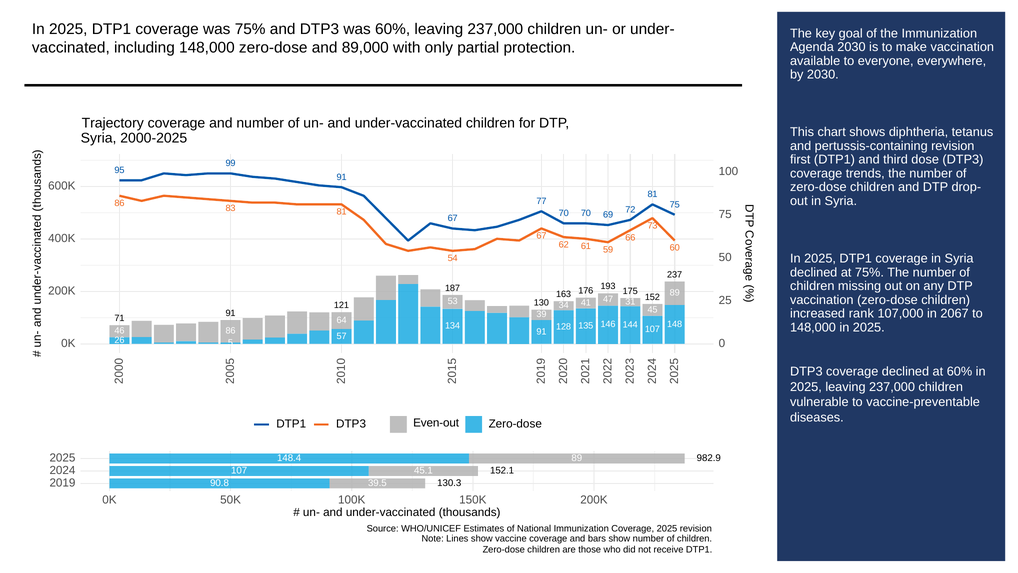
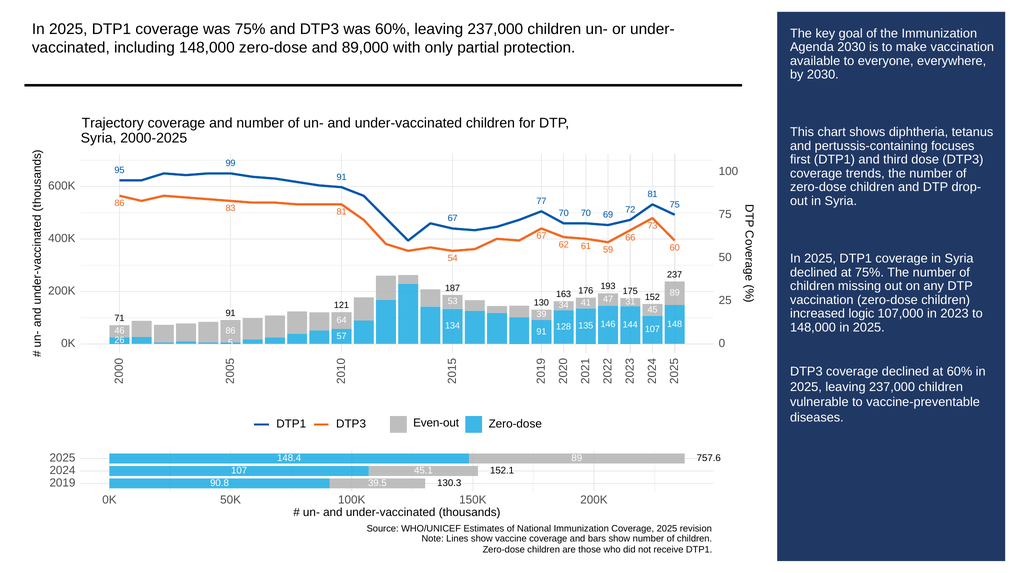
pertussis-containing revision: revision -> focuses (953, 146)
rank: rank -> logic (861, 313)
2067: 2067 -> 2023 (955, 313)
982.9: 982.9 -> 757.6 (709, 458)
